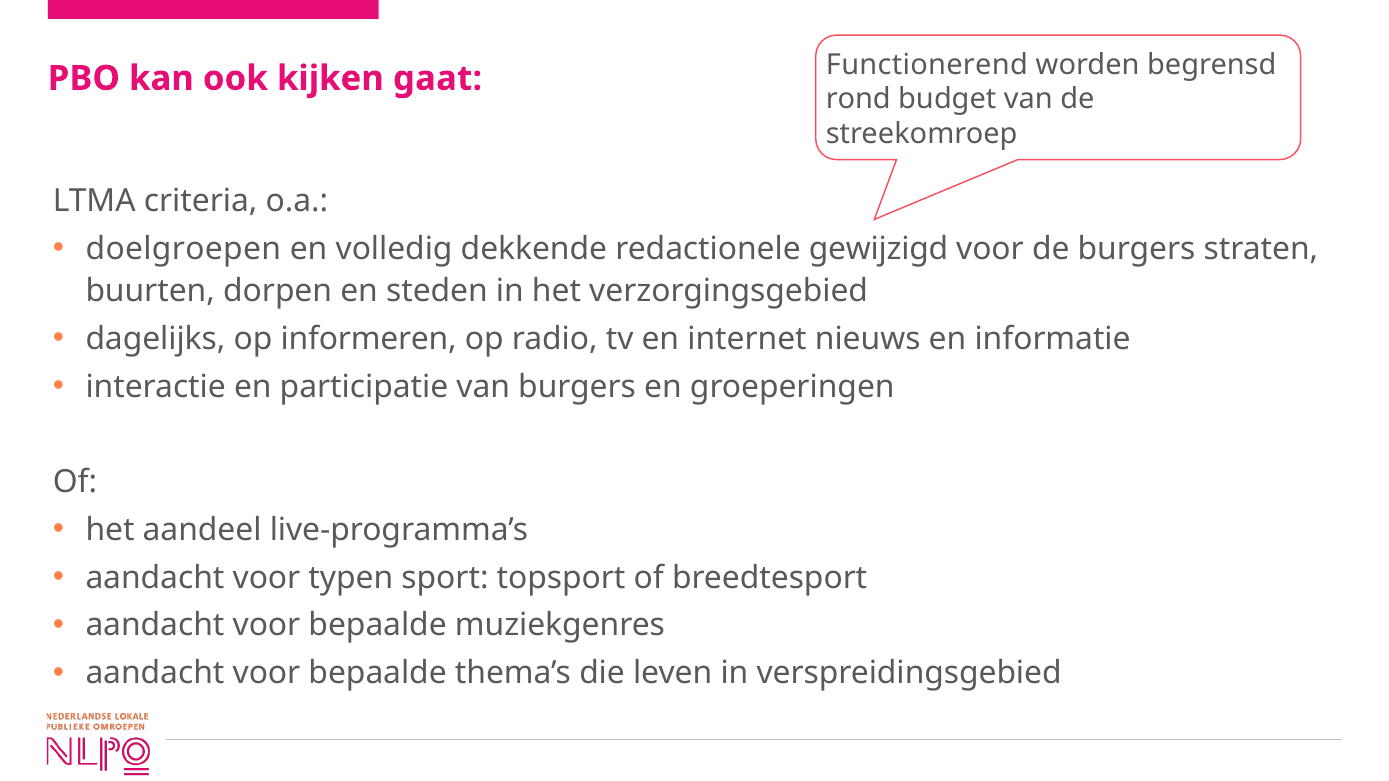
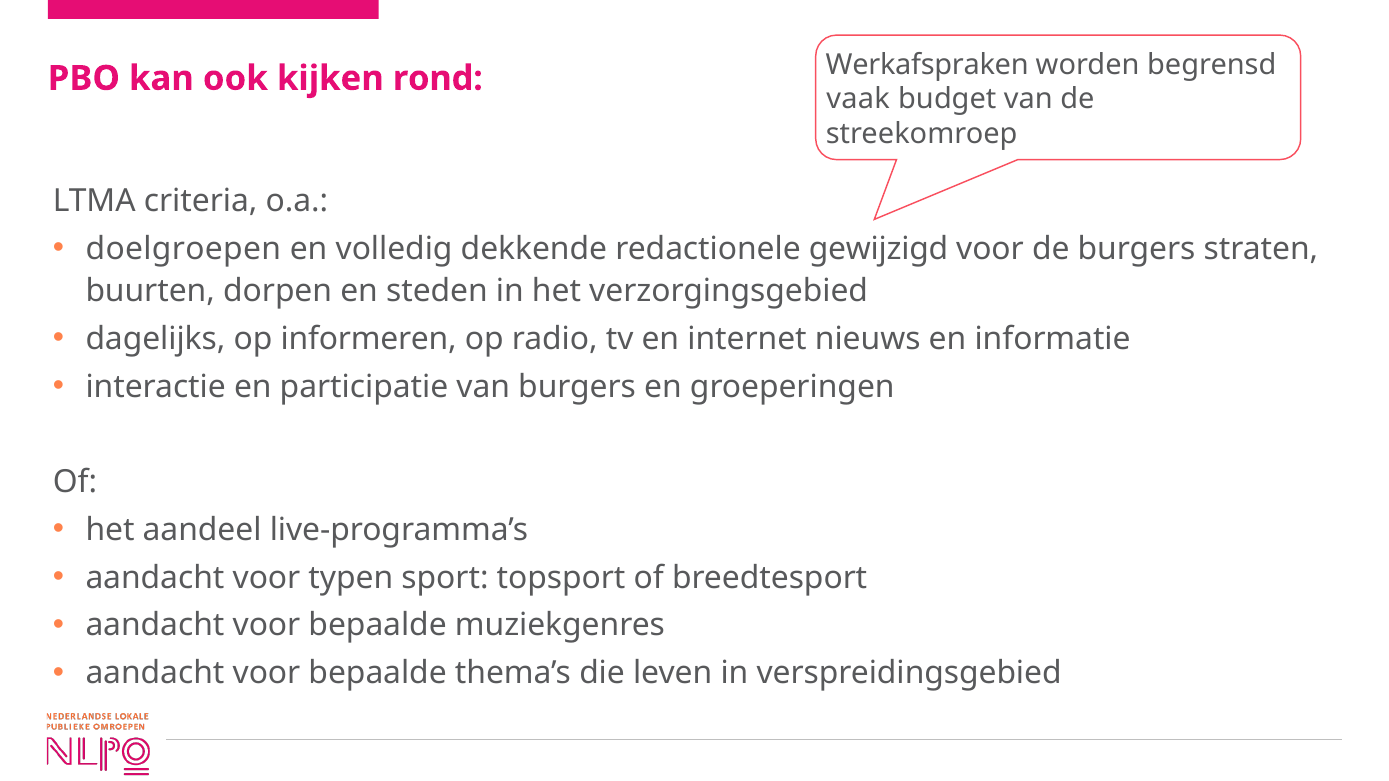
Functionerend: Functionerend -> Werkafspraken (927, 65)
gaat: gaat -> rond (438, 78)
rond: rond -> vaak (858, 99)
